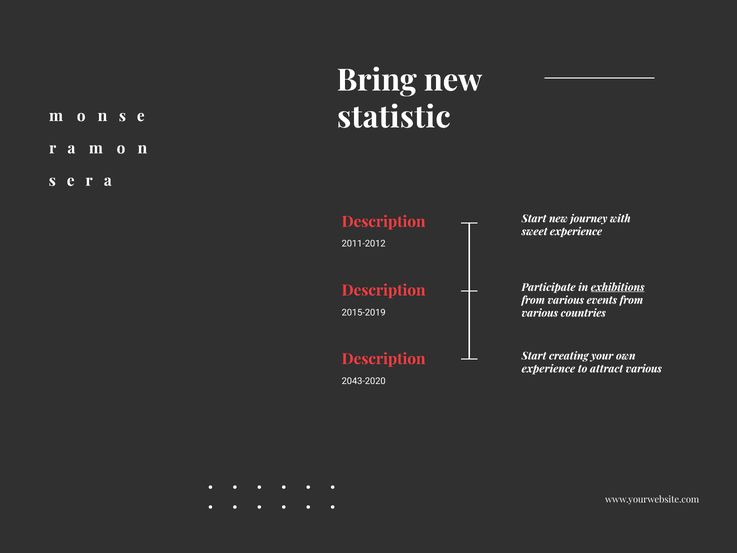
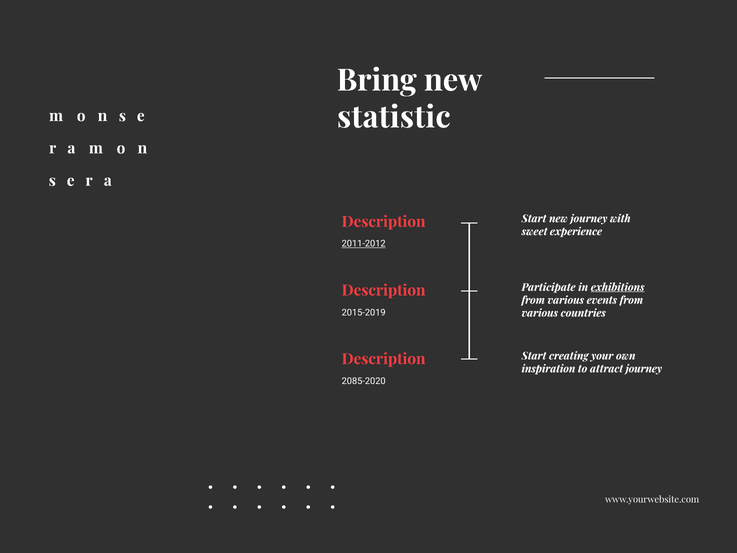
2011-2012 underline: none -> present (364, 244)
experience: experience -> inspiration (548, 369)
attract various: various -> journey (644, 369)
2043-2020: 2043-2020 -> 2085-2020 (364, 381)
